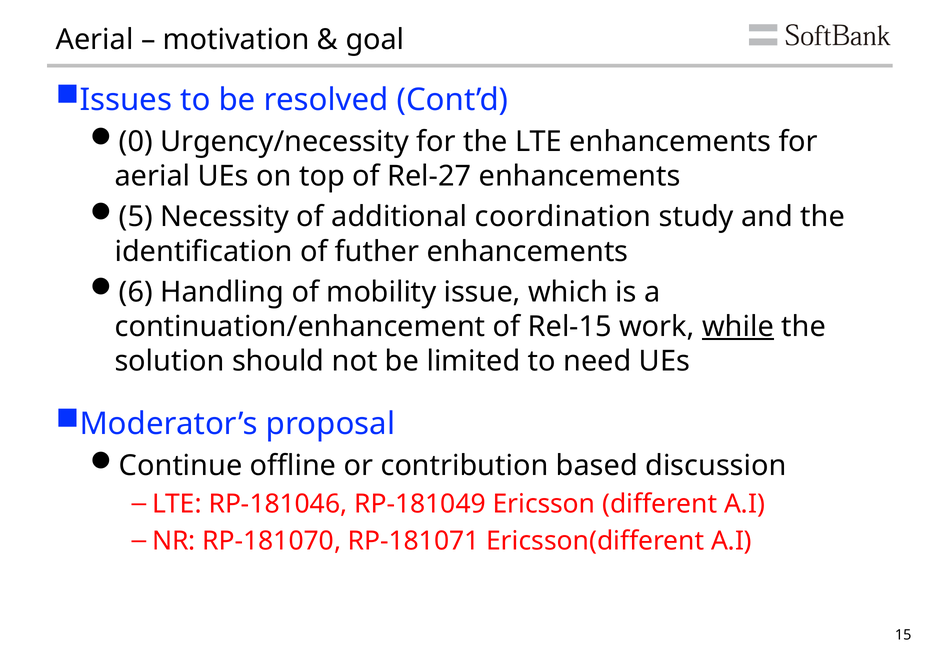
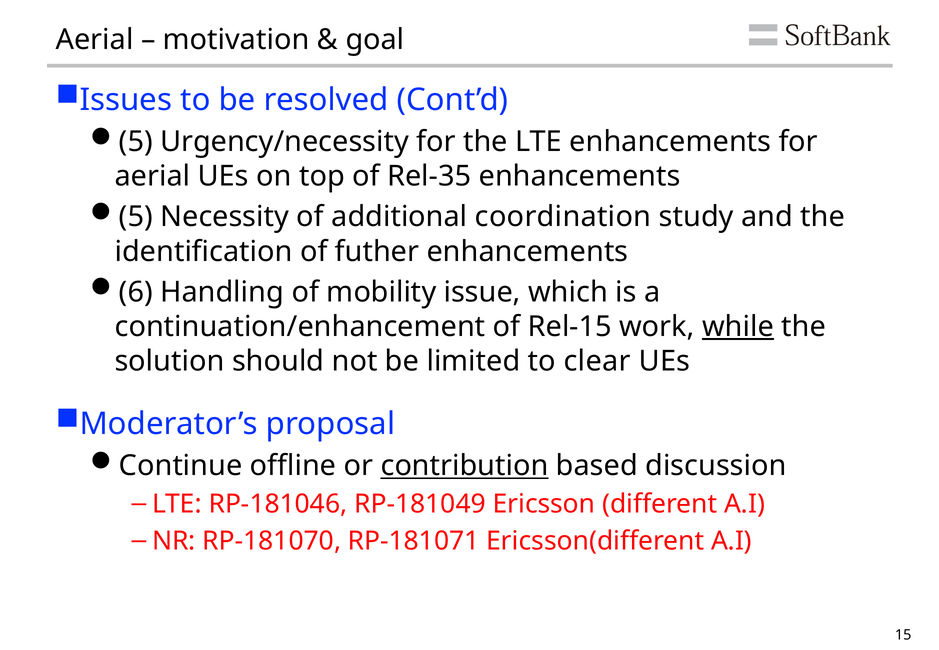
0: 0 -> 5 (136, 142)
Rel-27: Rel-27 -> Rel-35 (429, 176)
need: need -> clear (597, 361)
contribution underline: none -> present (465, 466)
